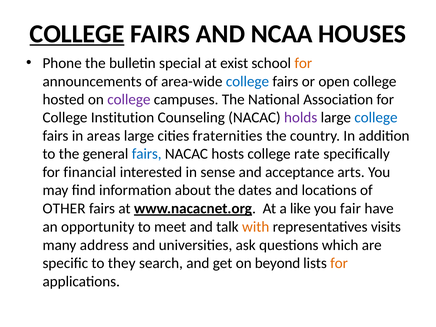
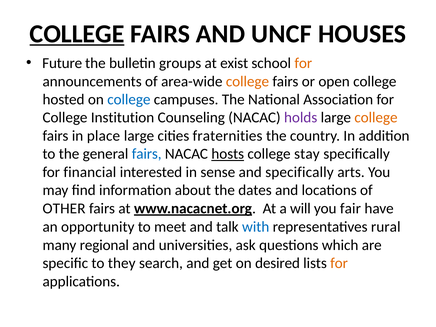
NCAA: NCAA -> UNCF (282, 34)
Phone: Phone -> Future (62, 63)
special: special -> groups (180, 63)
college colour: blue -> orange (247, 81)
college colour: purple -> blue (129, 100)
college colour: blue -> orange (376, 118)
areas: areas -> place (103, 136)
hosts underline: none -> present (228, 154)
rate: rate -> stay (307, 154)
and acceptance: acceptance -> specifically (299, 172)
like: like -> will (300, 208)
with colour: orange -> blue (256, 227)
visits: visits -> rural (386, 227)
address: address -> regional (104, 245)
beyond: beyond -> desired (278, 263)
